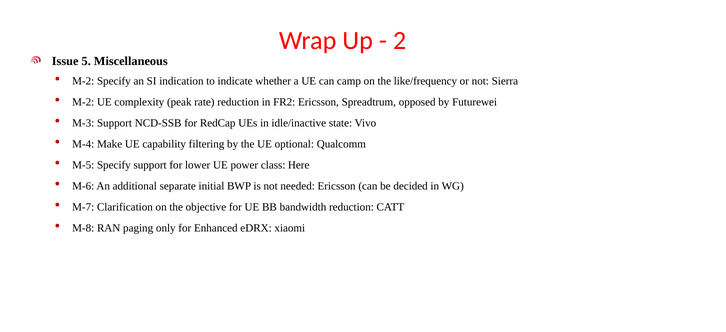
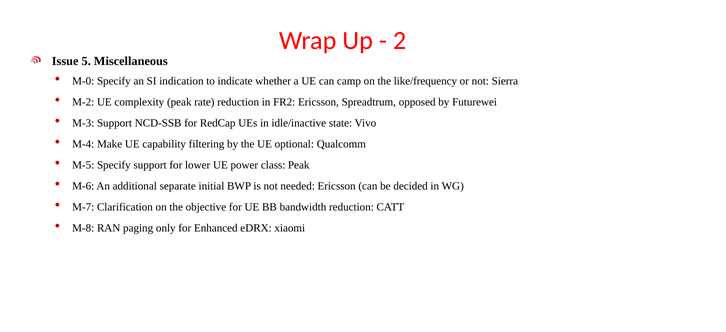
M-2: M-2 -> M-0 (83, 81)
class Here: Here -> Peak (299, 165)
